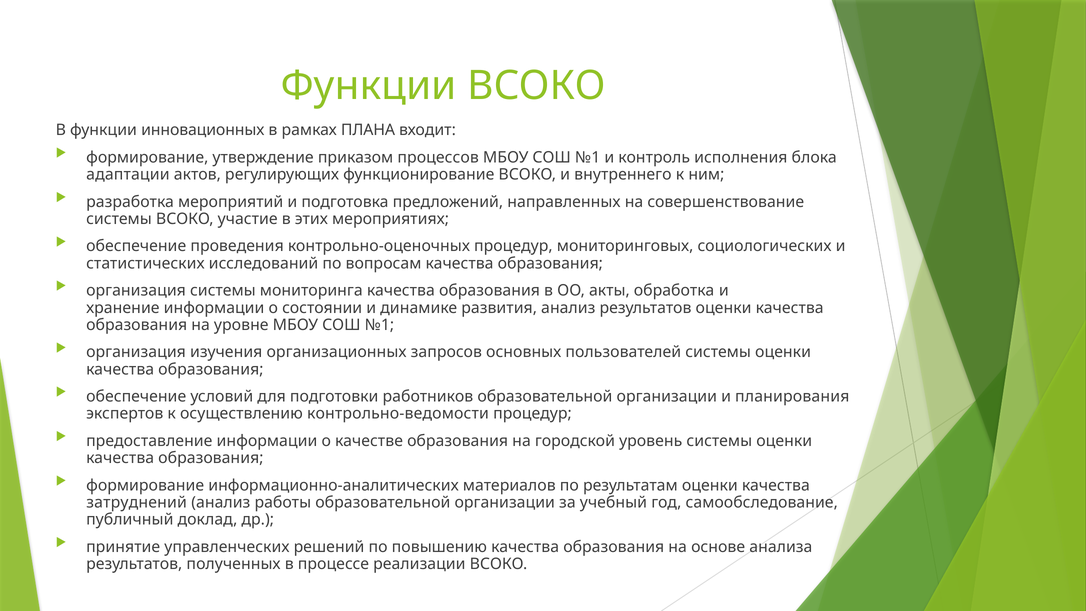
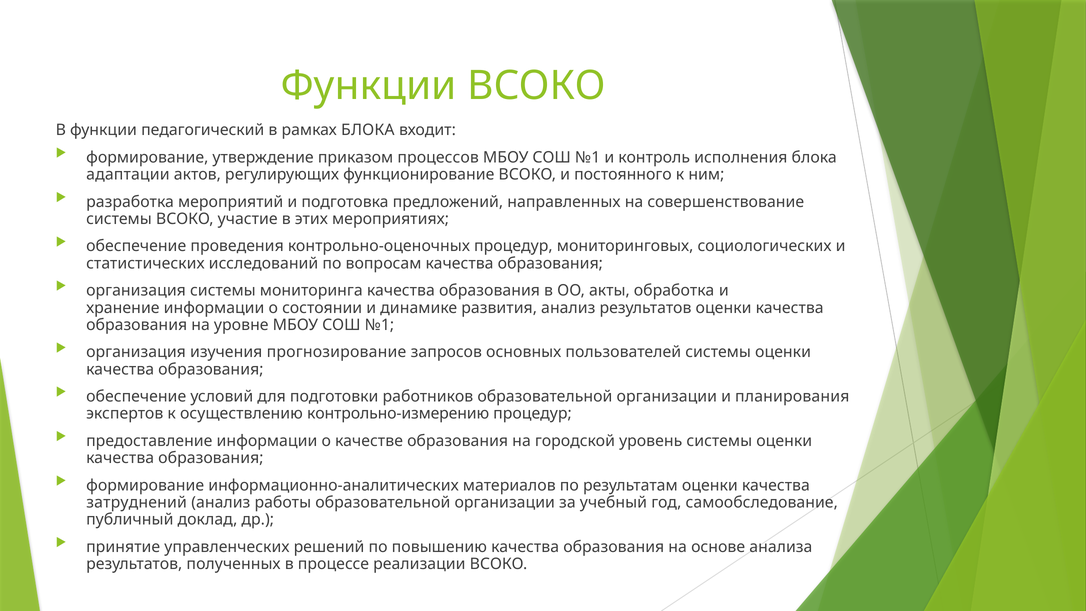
инновационных: инновационных -> педагогический (203, 130)
рамках ПЛАНА: ПЛАНА -> БЛОКА (368, 130)
внутреннего: внутреннего -> постоянного (623, 174)
организационных: организационных -> прогнозирование (336, 352)
контрольно-ведомости: контрольно-ведомости -> контрольно-измерению (398, 414)
